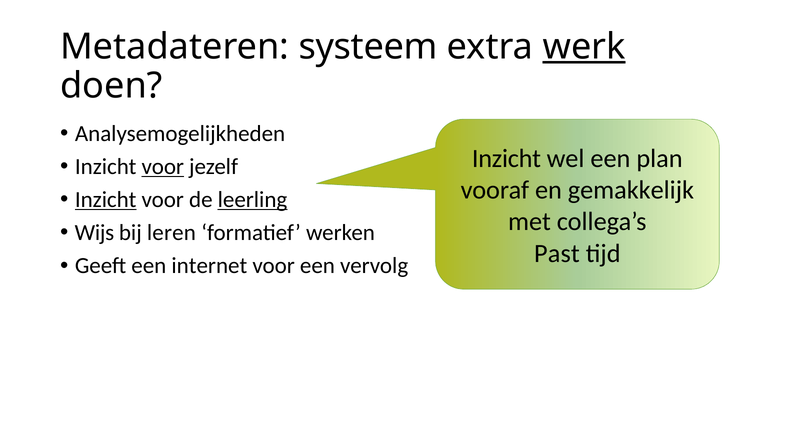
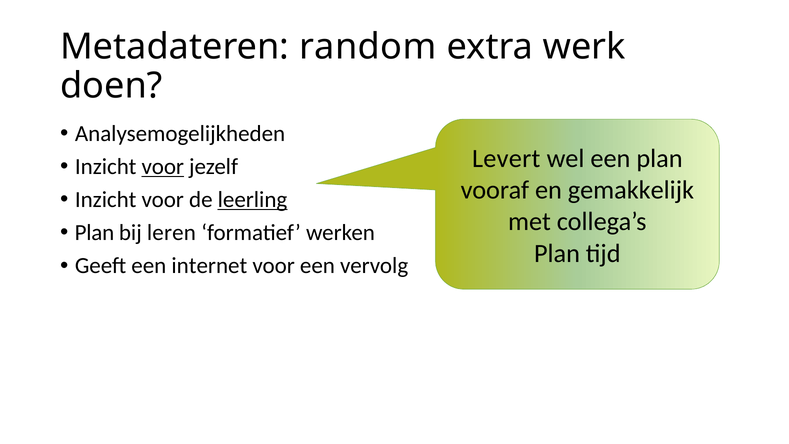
systeem: systeem -> random (368, 47)
werk underline: present -> none (584, 47)
Inzicht: Inzicht -> Levert (506, 159)
Inzicht underline: present -> none (106, 200)
Wijs: Wijs -> Plan (94, 233)
Past: Past -> Plan (557, 253)
